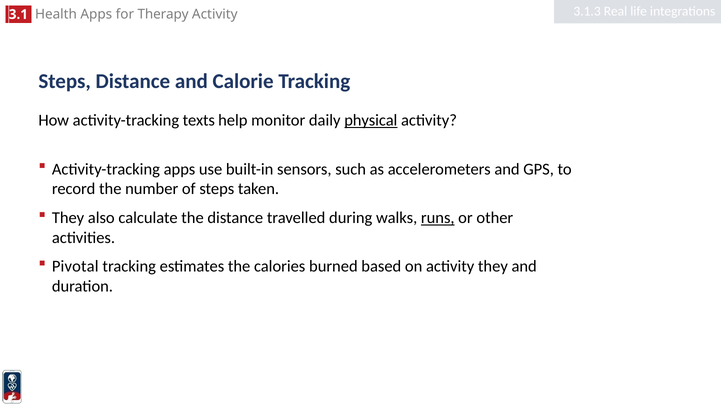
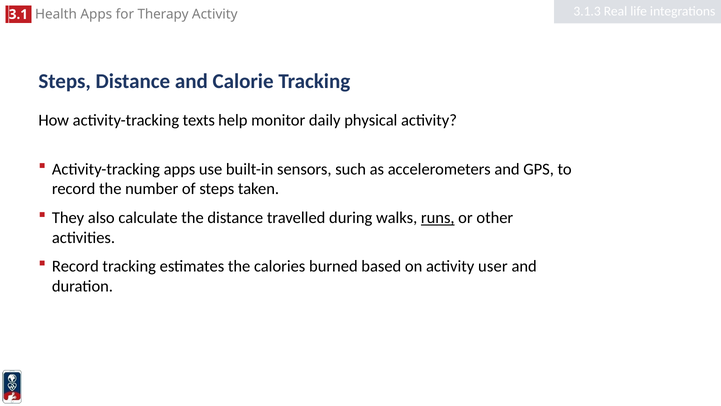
physical underline: present -> none (371, 120)
Pivotal: Pivotal -> Record (75, 266)
activity they: they -> user (493, 266)
